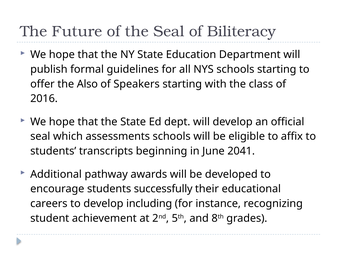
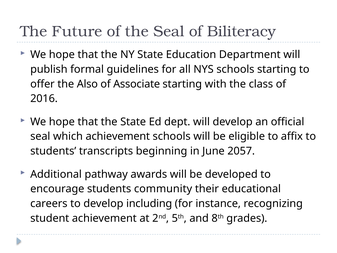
Speakers: Speakers -> Associate (137, 84)
which assessments: assessments -> achievement (118, 136)
2041: 2041 -> 2057 (241, 151)
successfully: successfully -> community (163, 189)
